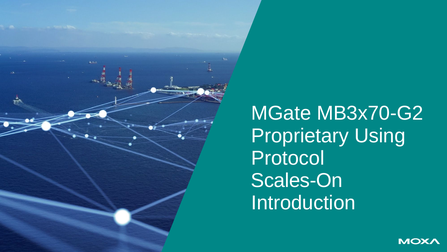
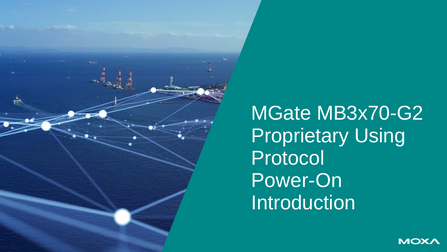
Scales-On: Scales-On -> Power-On (297, 180)
